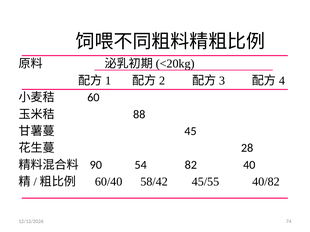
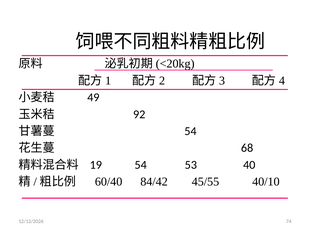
60: 60 -> 49 (93, 98)
88: 88 -> 92 (139, 115)
45: 45 -> 54 (190, 131)
28: 28 -> 68 (247, 148)
90: 90 -> 19 (96, 165)
82: 82 -> 53 (191, 165)
58/42: 58/42 -> 84/42 (154, 182)
40/82: 40/82 -> 40/10 (266, 182)
